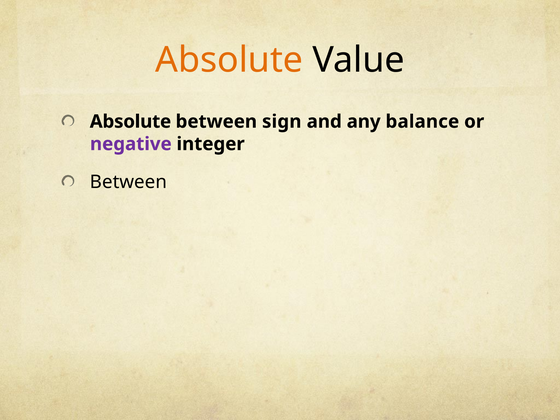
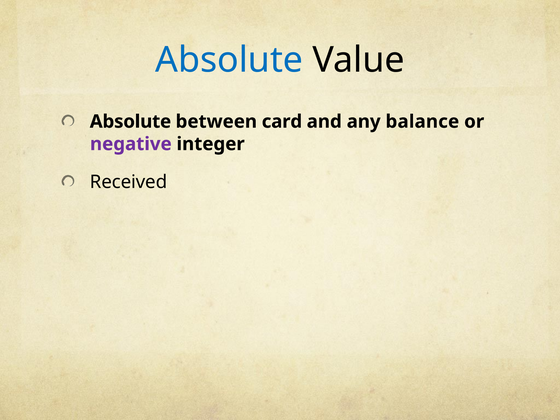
Absolute colour: orange -> blue (229, 60)
sign: sign -> card (282, 122)
Between: Between -> Received (129, 182)
